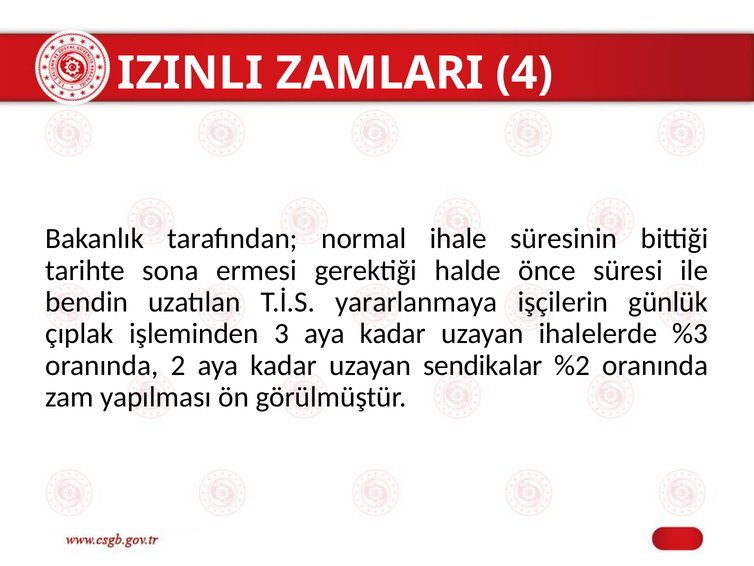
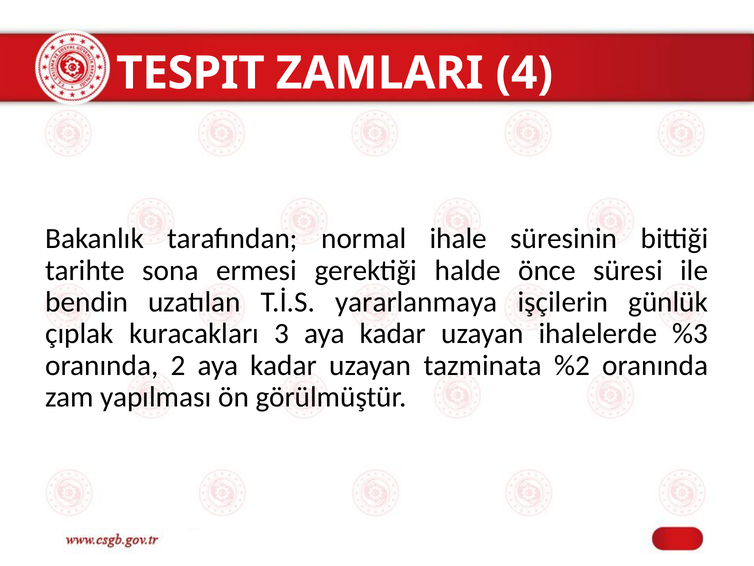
IZINLI: IZINLI -> TESPIT (190, 73)
işleminden: işleminden -> kuracakları (194, 333)
sendikalar: sendikalar -> tazminata (483, 365)
